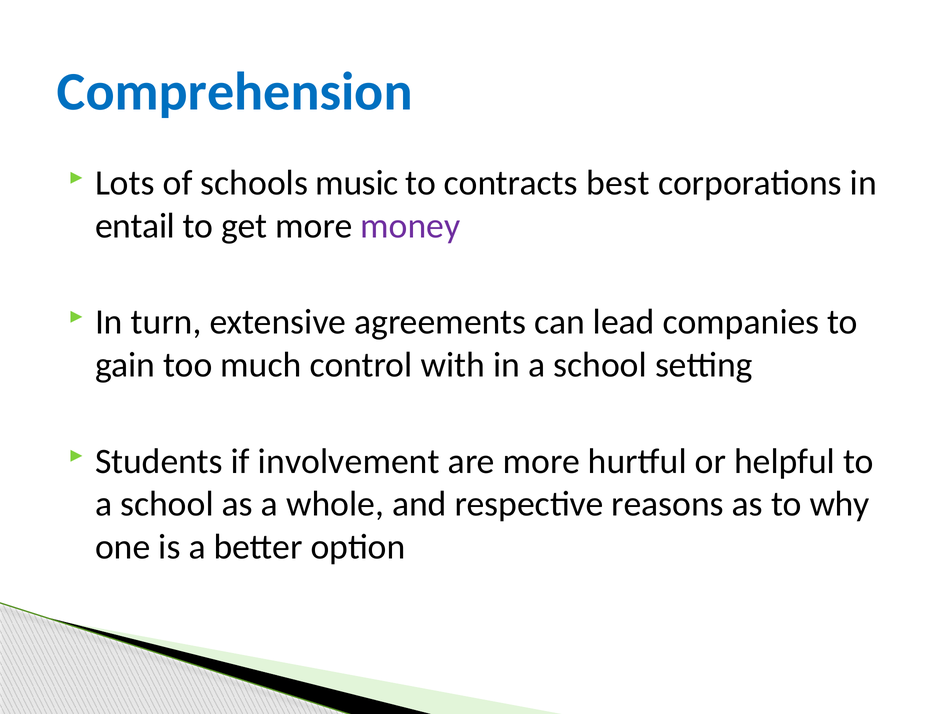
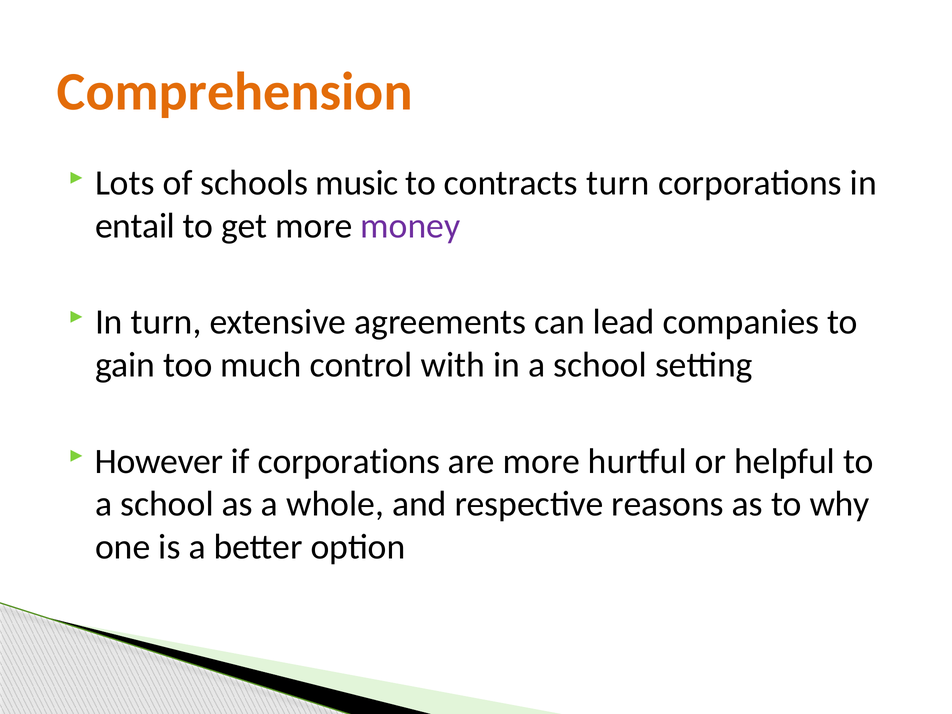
Comprehension colour: blue -> orange (235, 92)
contracts best: best -> turn (618, 183)
Students: Students -> However (159, 461)
if involvement: involvement -> corporations (349, 461)
